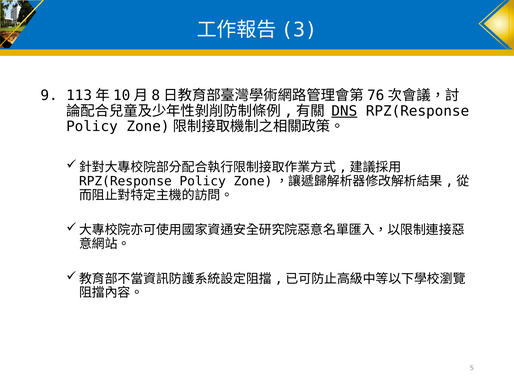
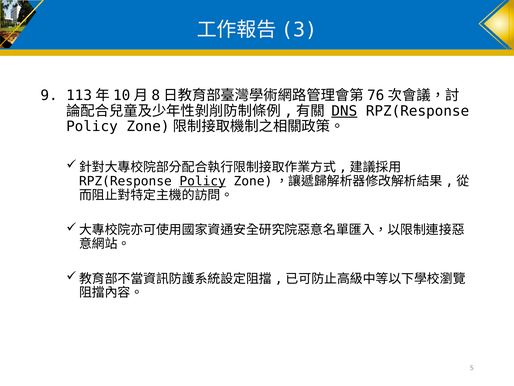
Policy underline: none -> present (203, 181)
